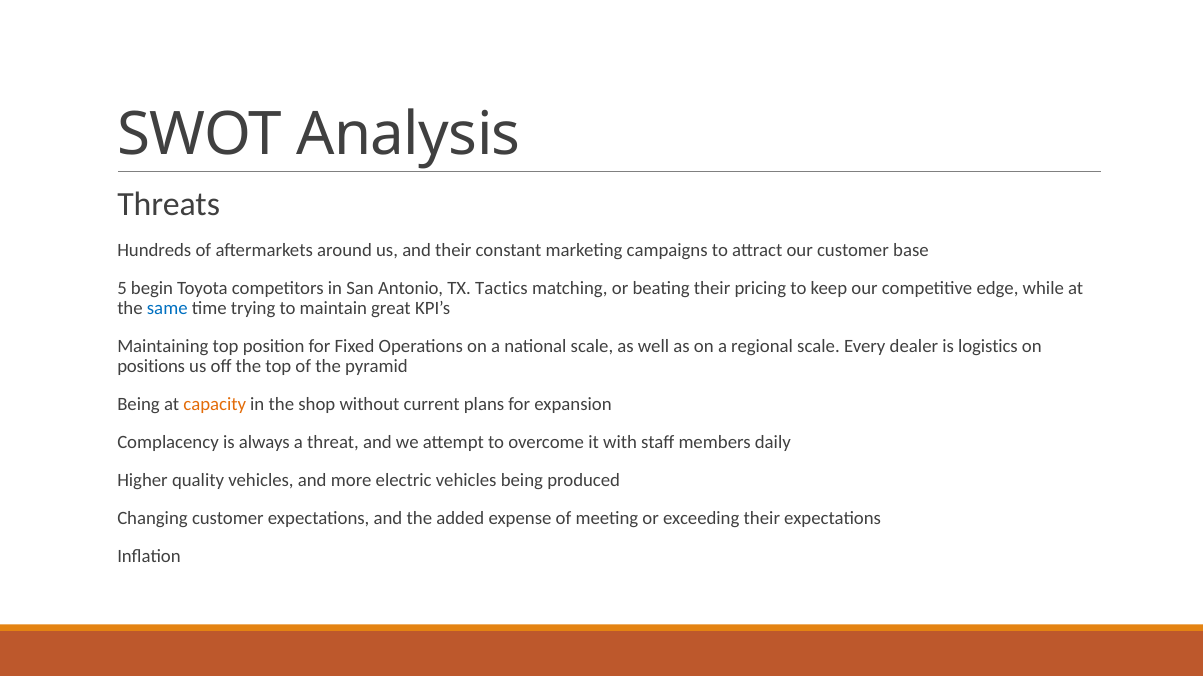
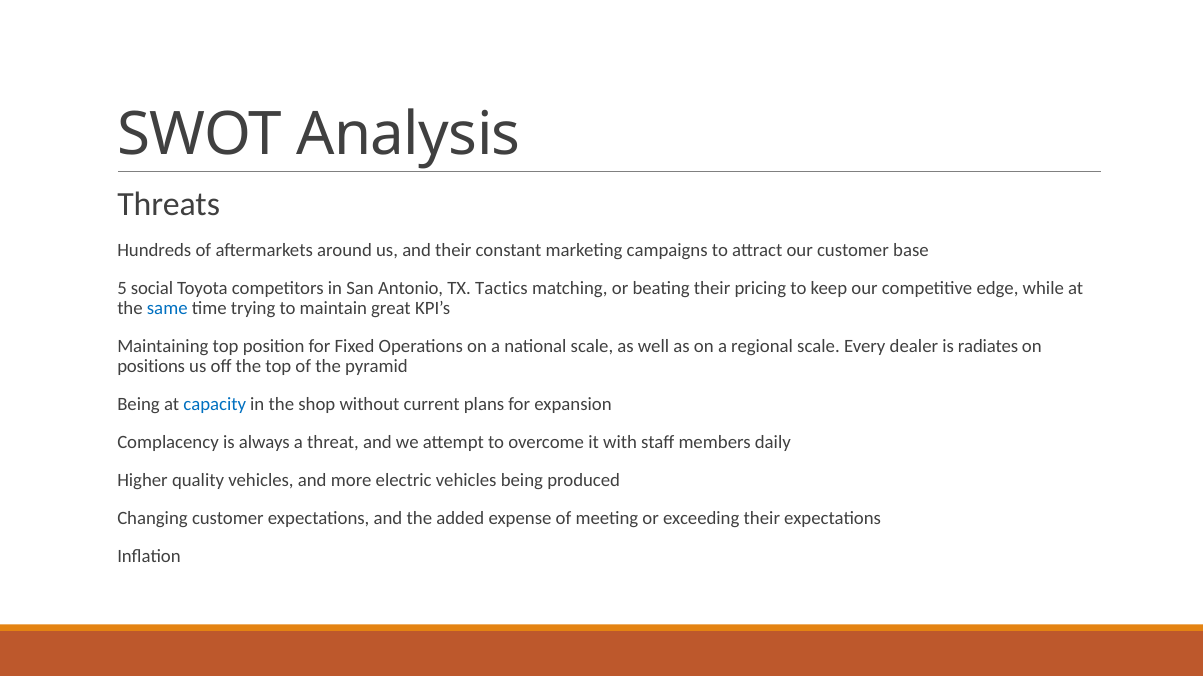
begin: begin -> social (152, 289)
logistics: logistics -> radiates (988, 347)
capacity colour: orange -> blue (215, 405)
